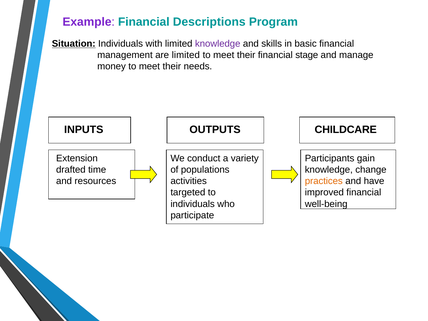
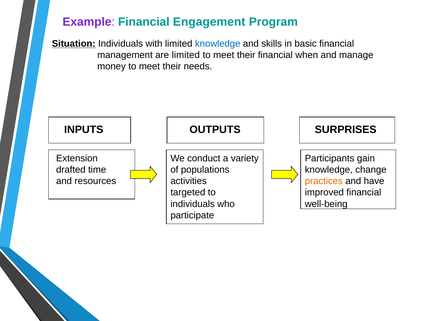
Descriptions: Descriptions -> Engagement (209, 22)
knowledge colour: purple -> blue (218, 44)
stage: stage -> when (307, 55)
CHILDCARE: CHILDCARE -> SURPRISES (346, 129)
